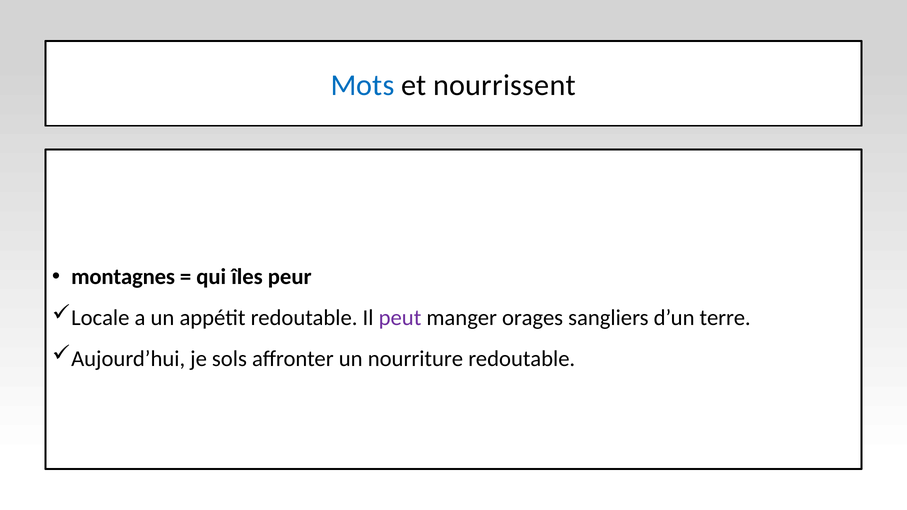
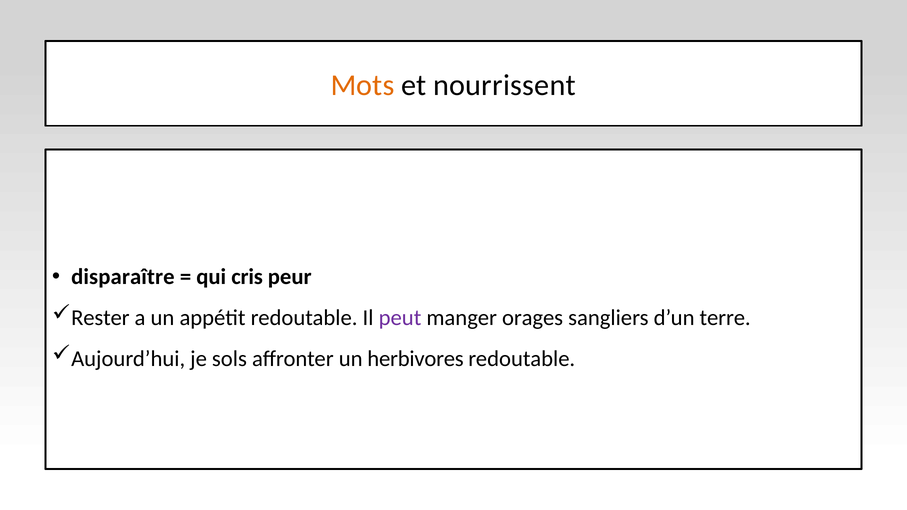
Mots colour: blue -> orange (362, 85)
montagnes: montagnes -> disparaître (123, 277)
îles: îles -> cris (247, 277)
Locale: Locale -> Rester (100, 318)
nourriture: nourriture -> herbivores (416, 359)
